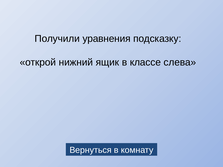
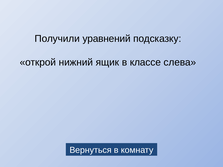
уравнения: уравнения -> уравнений (107, 39)
